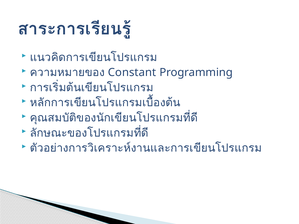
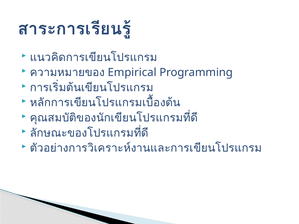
Constant: Constant -> Empirical (132, 73)
